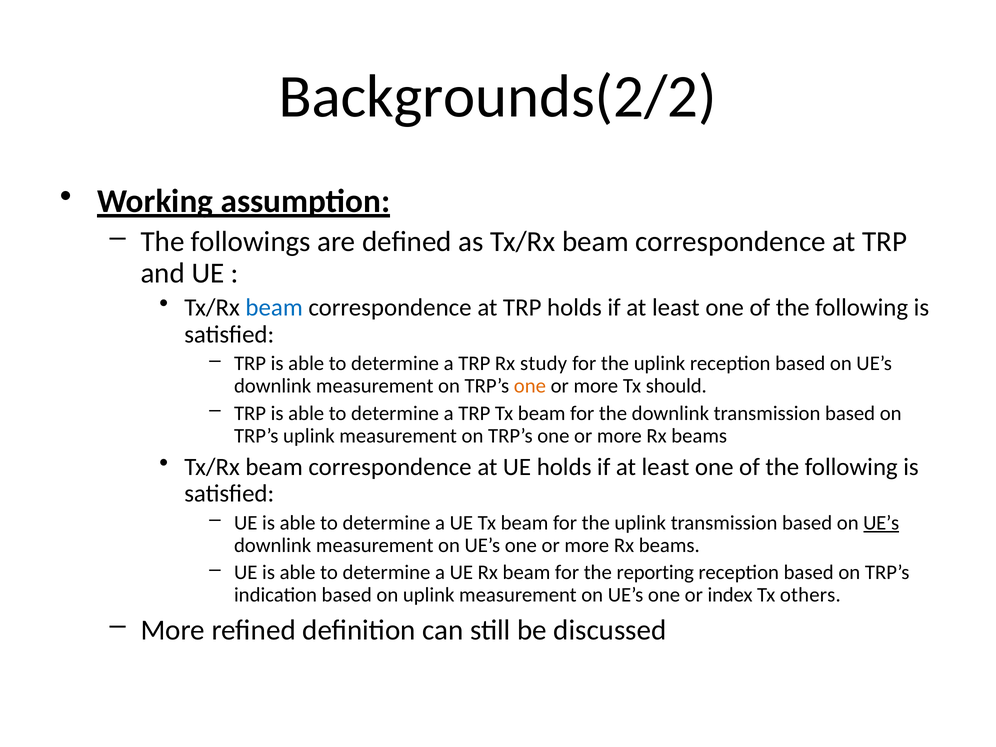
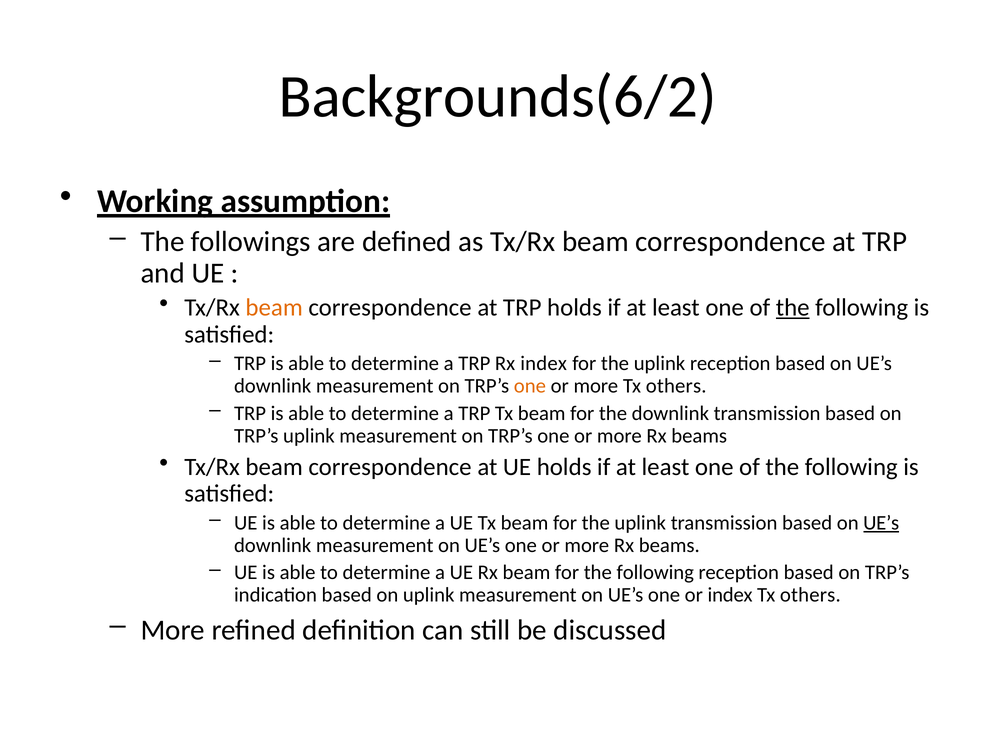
Backgrounds(2/2: Backgrounds(2/2 -> Backgrounds(6/2 (498, 96)
beam colour: blue -> orange (274, 307)
the underline: none -> present (793, 307)
Rx study: study -> index (544, 363)
more Tx should: should -> others (676, 386)
for the reporting: reporting -> following (655, 573)
